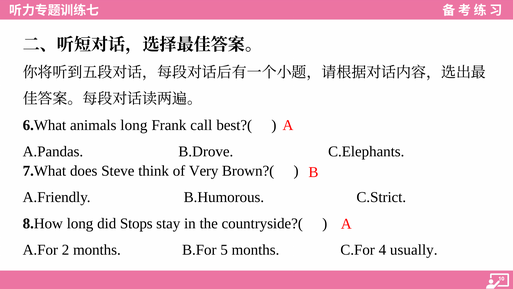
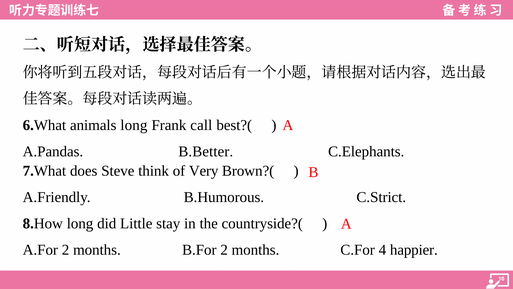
B.Drove: B.Drove -> B.Better (206, 151)
Stops: Stops -> Little (136, 223)
B.For 5: 5 -> 2 (224, 250)
usually: usually -> happier (414, 250)
